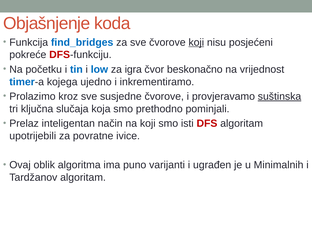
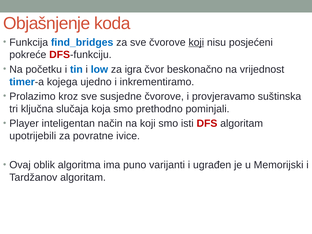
suštinska underline: present -> none (279, 96)
Prelaz: Prelaz -> Player (24, 123)
Minimalnih: Minimalnih -> Memorijski (279, 165)
